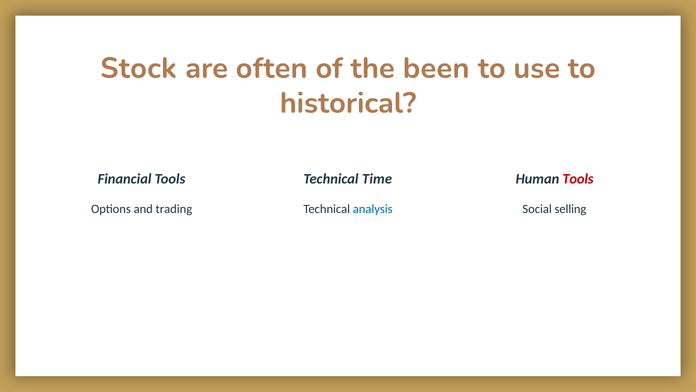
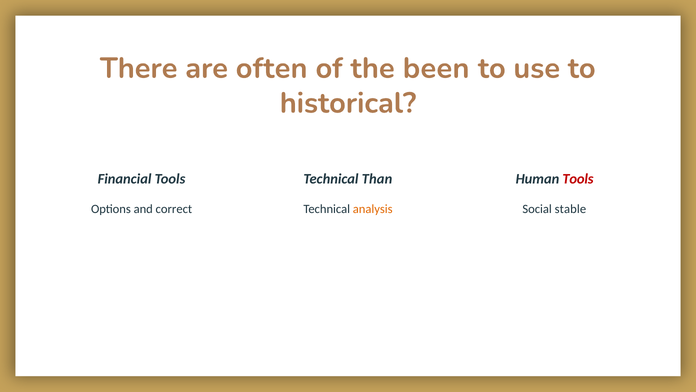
Stock: Stock -> There (139, 68)
Time: Time -> Than (377, 179)
trading: trading -> correct (174, 209)
analysis colour: blue -> orange (373, 209)
selling: selling -> stable (570, 209)
